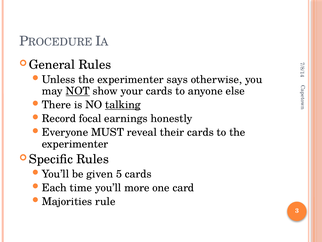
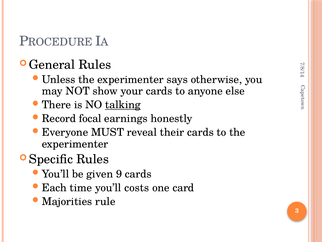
NOT underline: present -> none (78, 91)
5: 5 -> 9 (119, 174)
more: more -> costs (137, 187)
